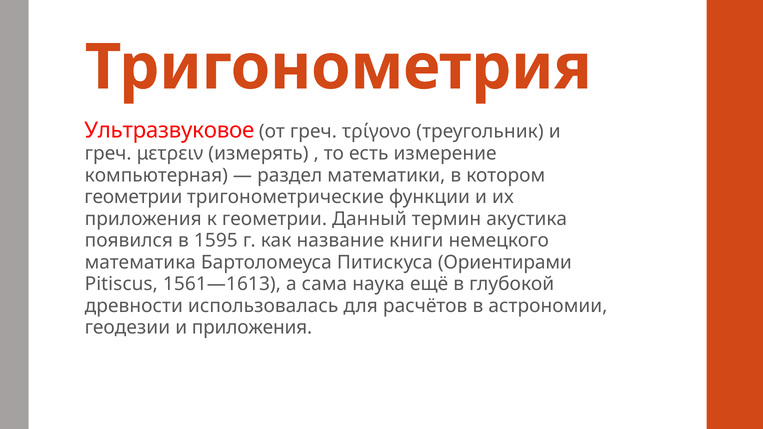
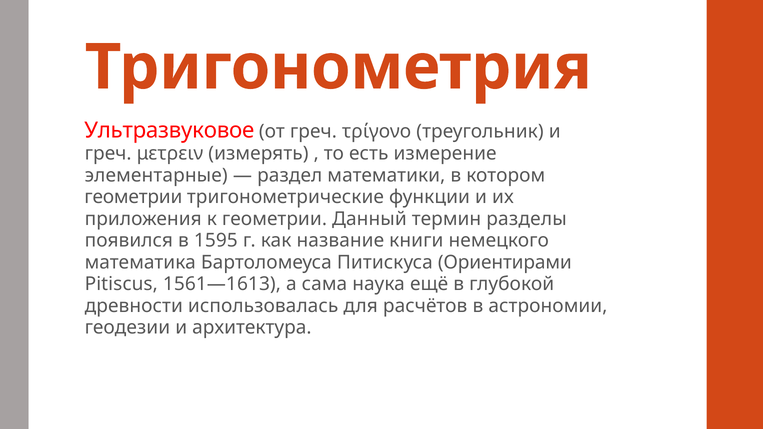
компьютерная: компьютерная -> элементарные (156, 175)
акустика: акустика -> разделы (527, 219)
и приложения: приложения -> архитектура (252, 328)
